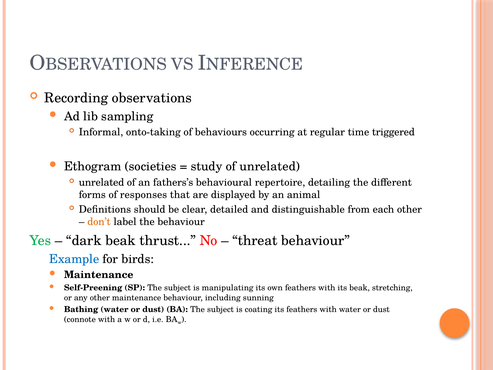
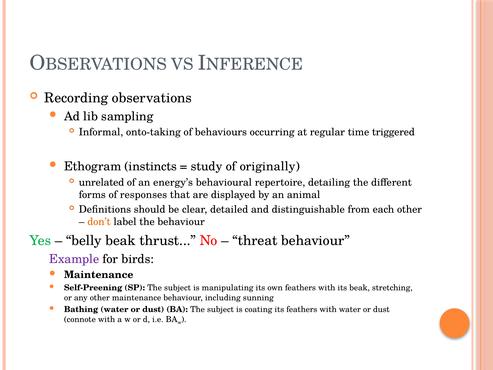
societies: societies -> instincts (151, 166)
of unrelated: unrelated -> originally (270, 166)
fathers’s: fathers’s -> energy’s (173, 182)
dark: dark -> belly (84, 240)
Example colour: blue -> purple (74, 259)
